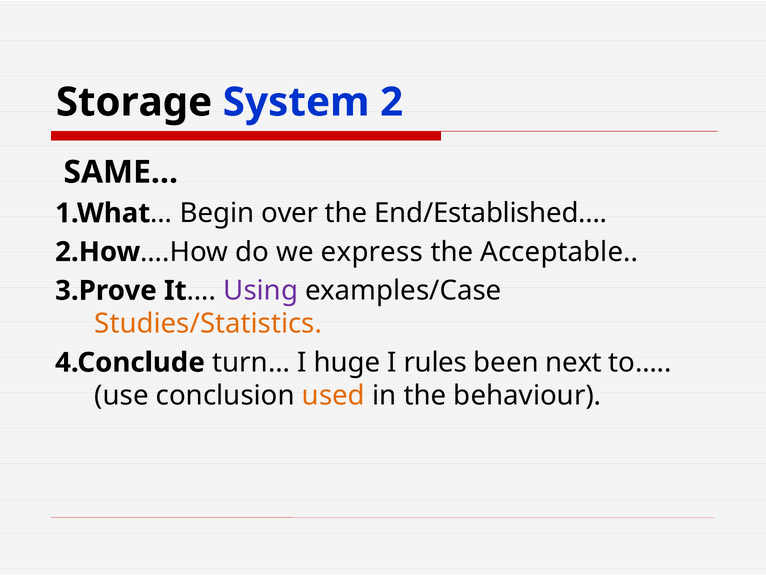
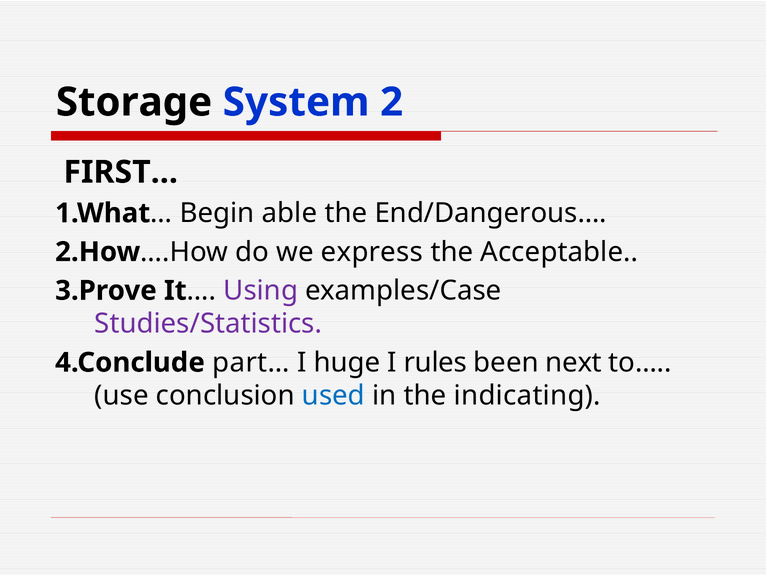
SAME…: SAME… -> FIRST… (121, 172)
over: over -> able (289, 213)
End/Established…: End/Established… -> End/Dangerous… (491, 213)
Studies/Statistics colour: orange -> purple (208, 324)
turn…: turn… -> part… (251, 362)
used colour: orange -> blue (333, 395)
behaviour: behaviour -> indicating (527, 395)
